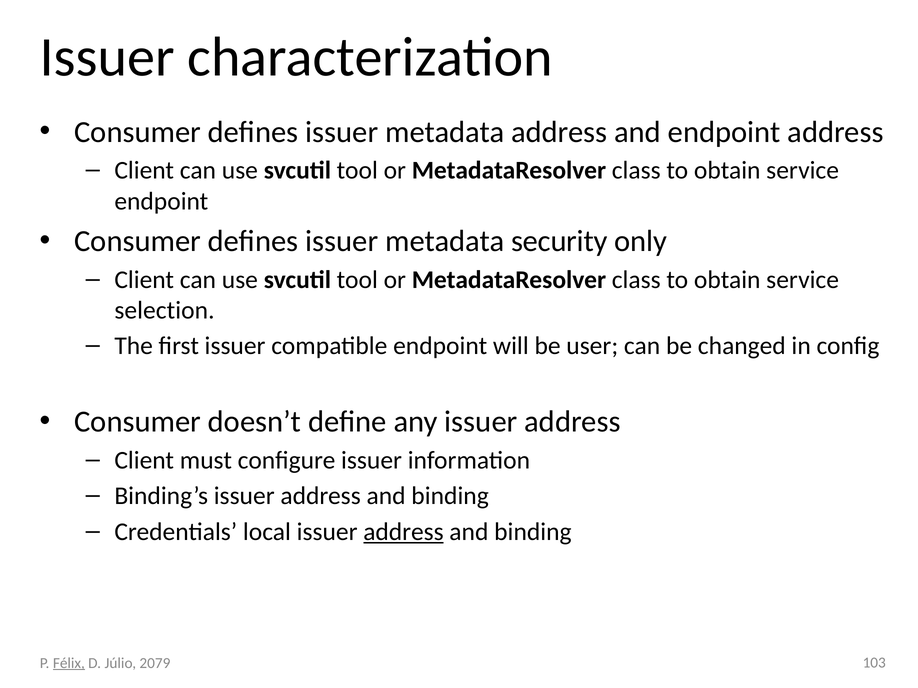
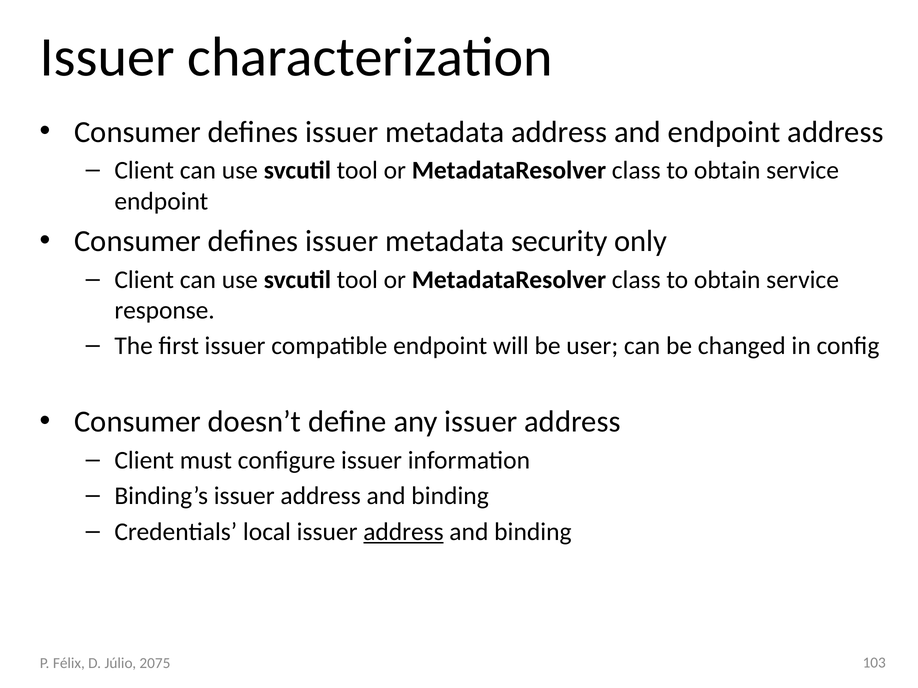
selection: selection -> response (165, 310)
Félix underline: present -> none (69, 664)
2079: 2079 -> 2075 (155, 664)
